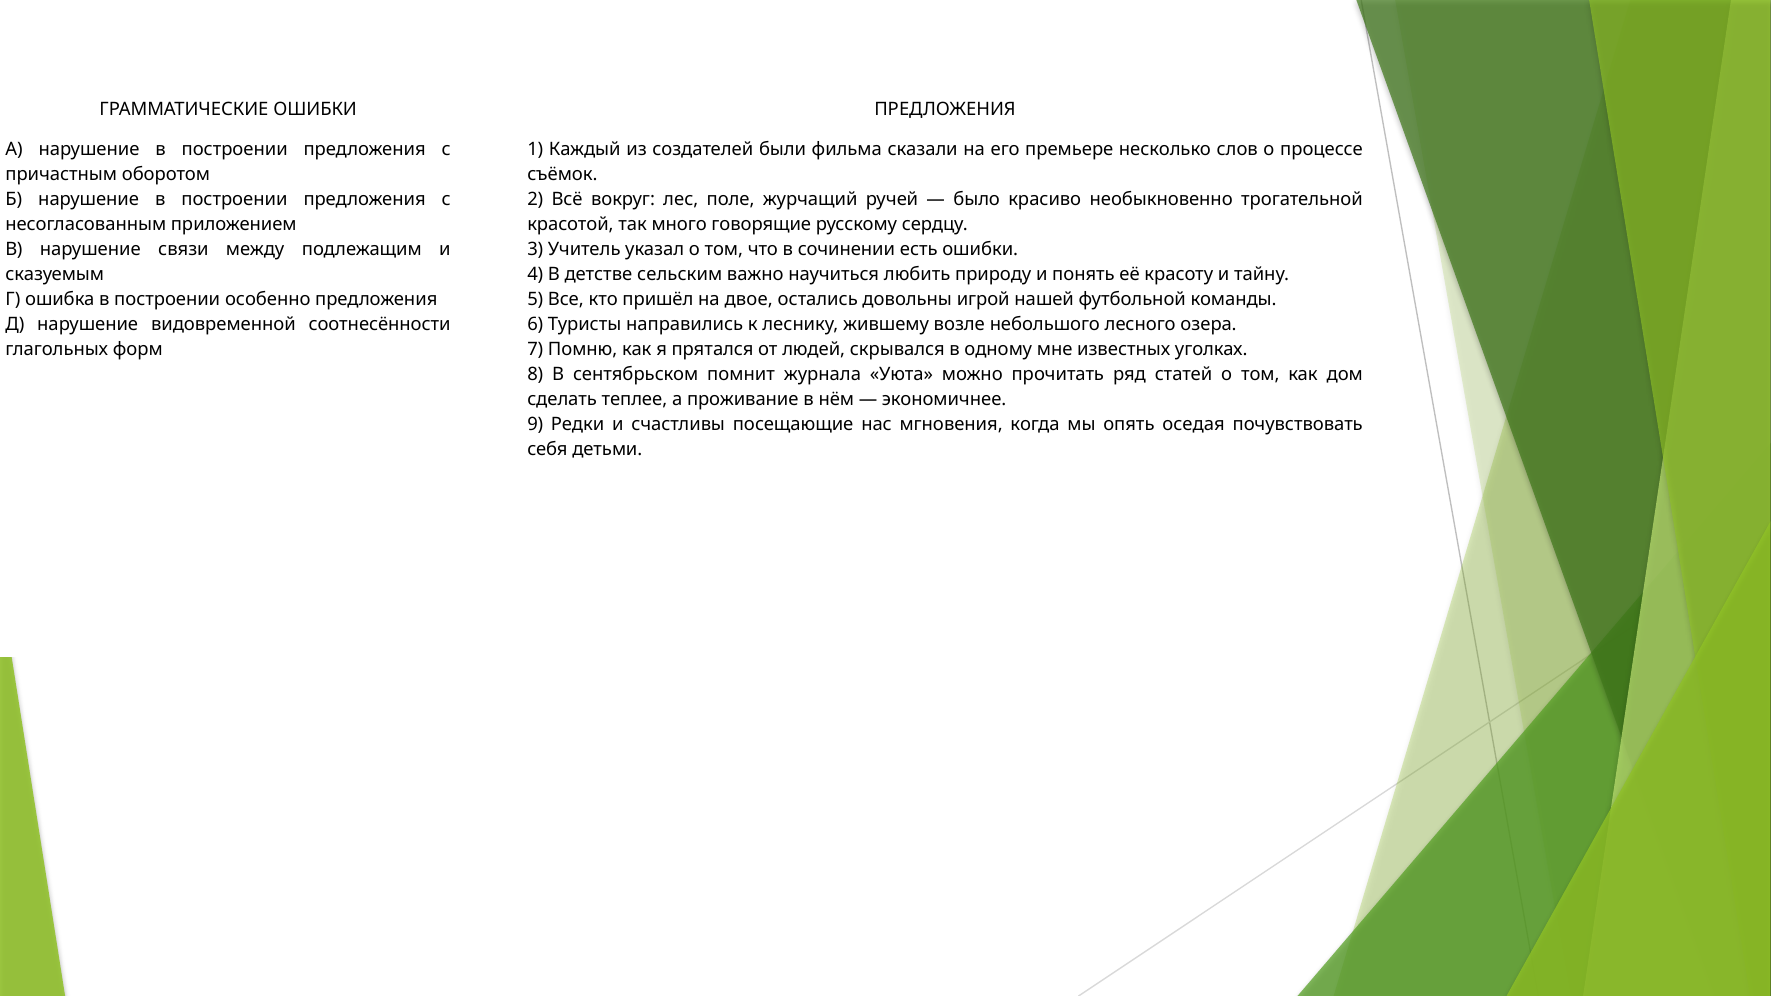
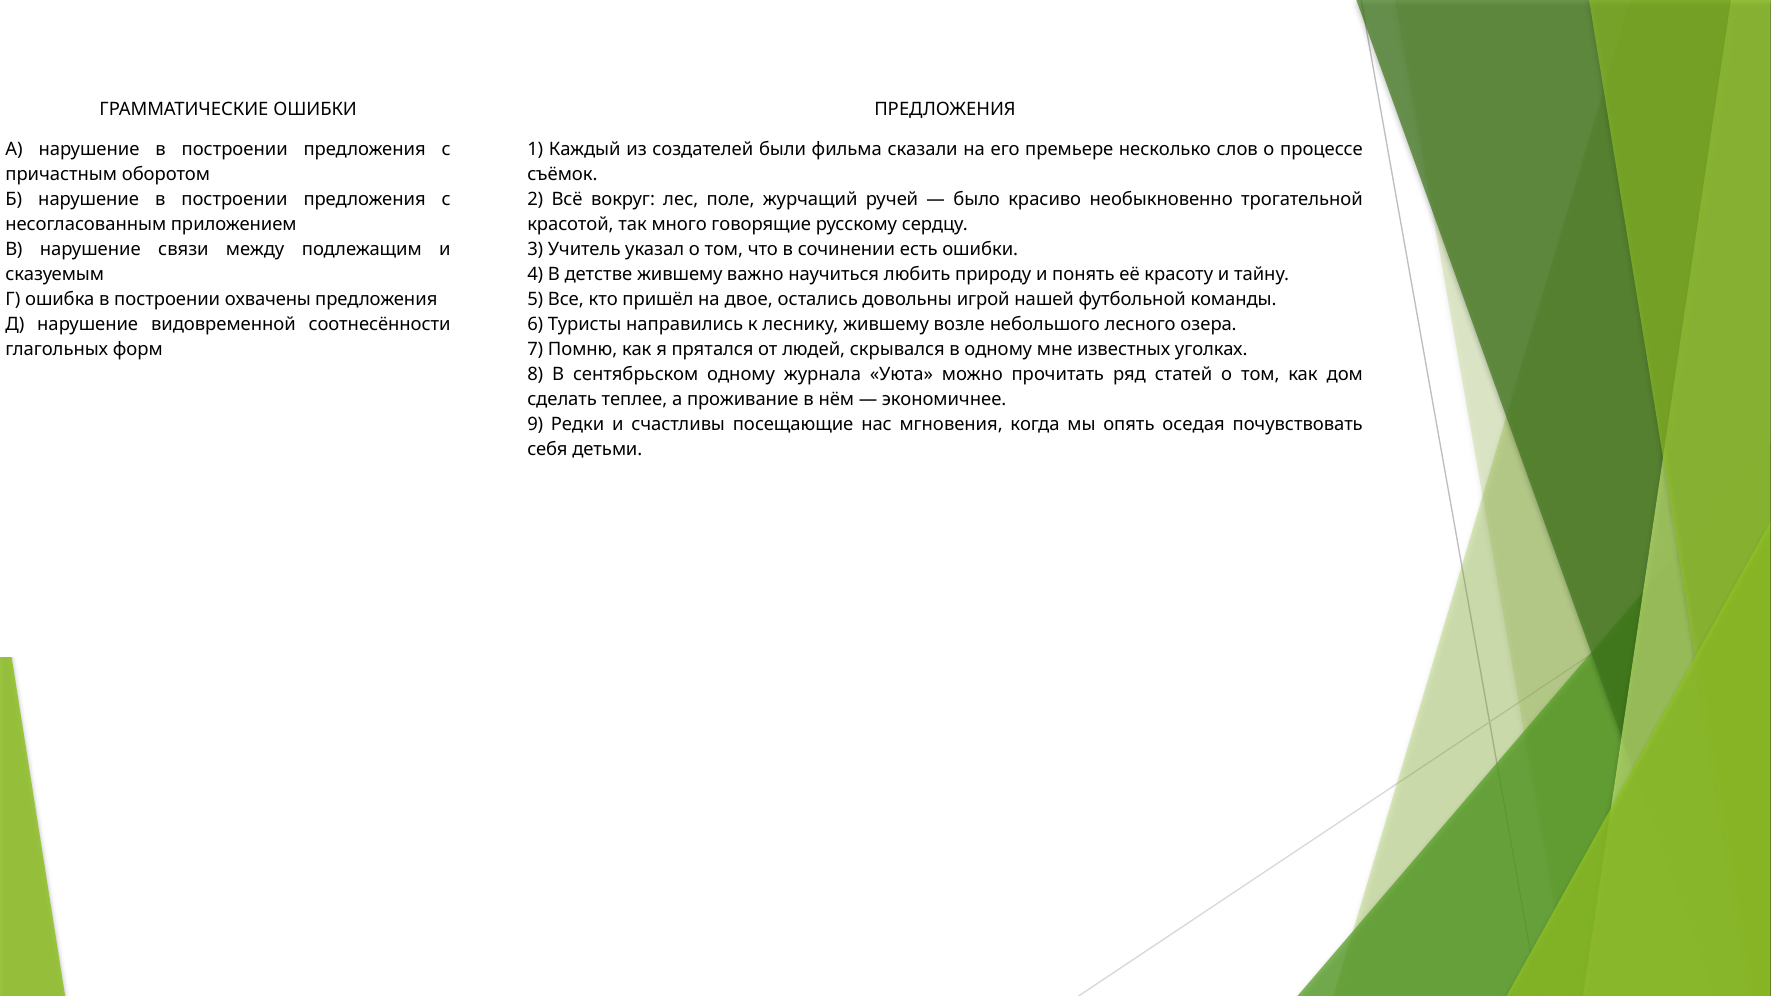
детстве сельским: сельским -> жившему (680, 274)
особенно: особенно -> охвачены (268, 299)
сентябрьском помнит: помнит -> одному (741, 374)
